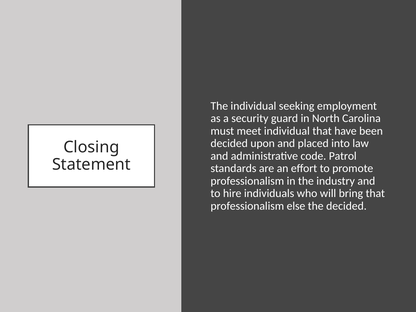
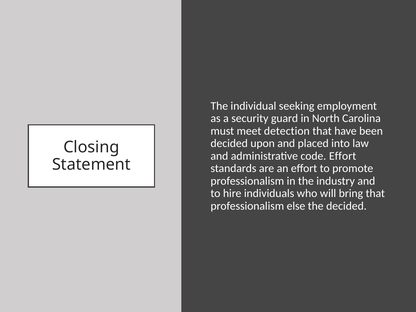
meet individual: individual -> detection (287, 131)
code Patrol: Patrol -> Effort (343, 156)
